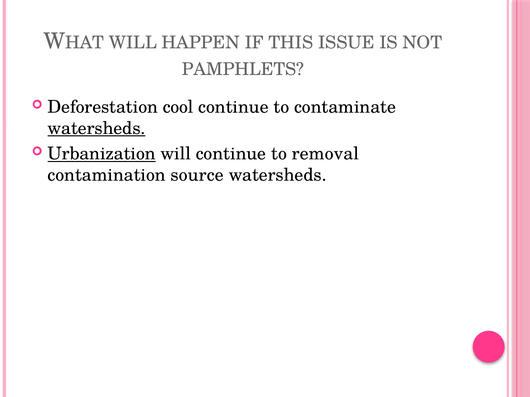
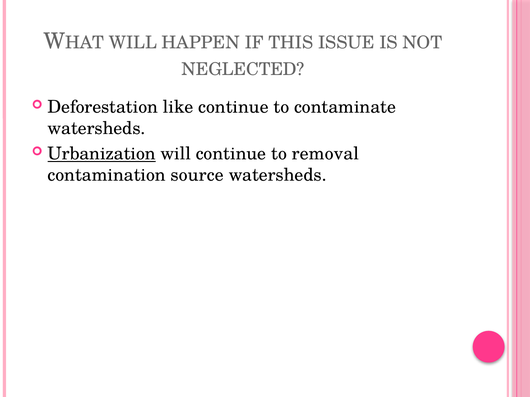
PAMPHLETS: PAMPHLETS -> NEGLECTED (243, 69)
cool: cool -> like (178, 107)
watersheds underline: present -> none (97, 128)
